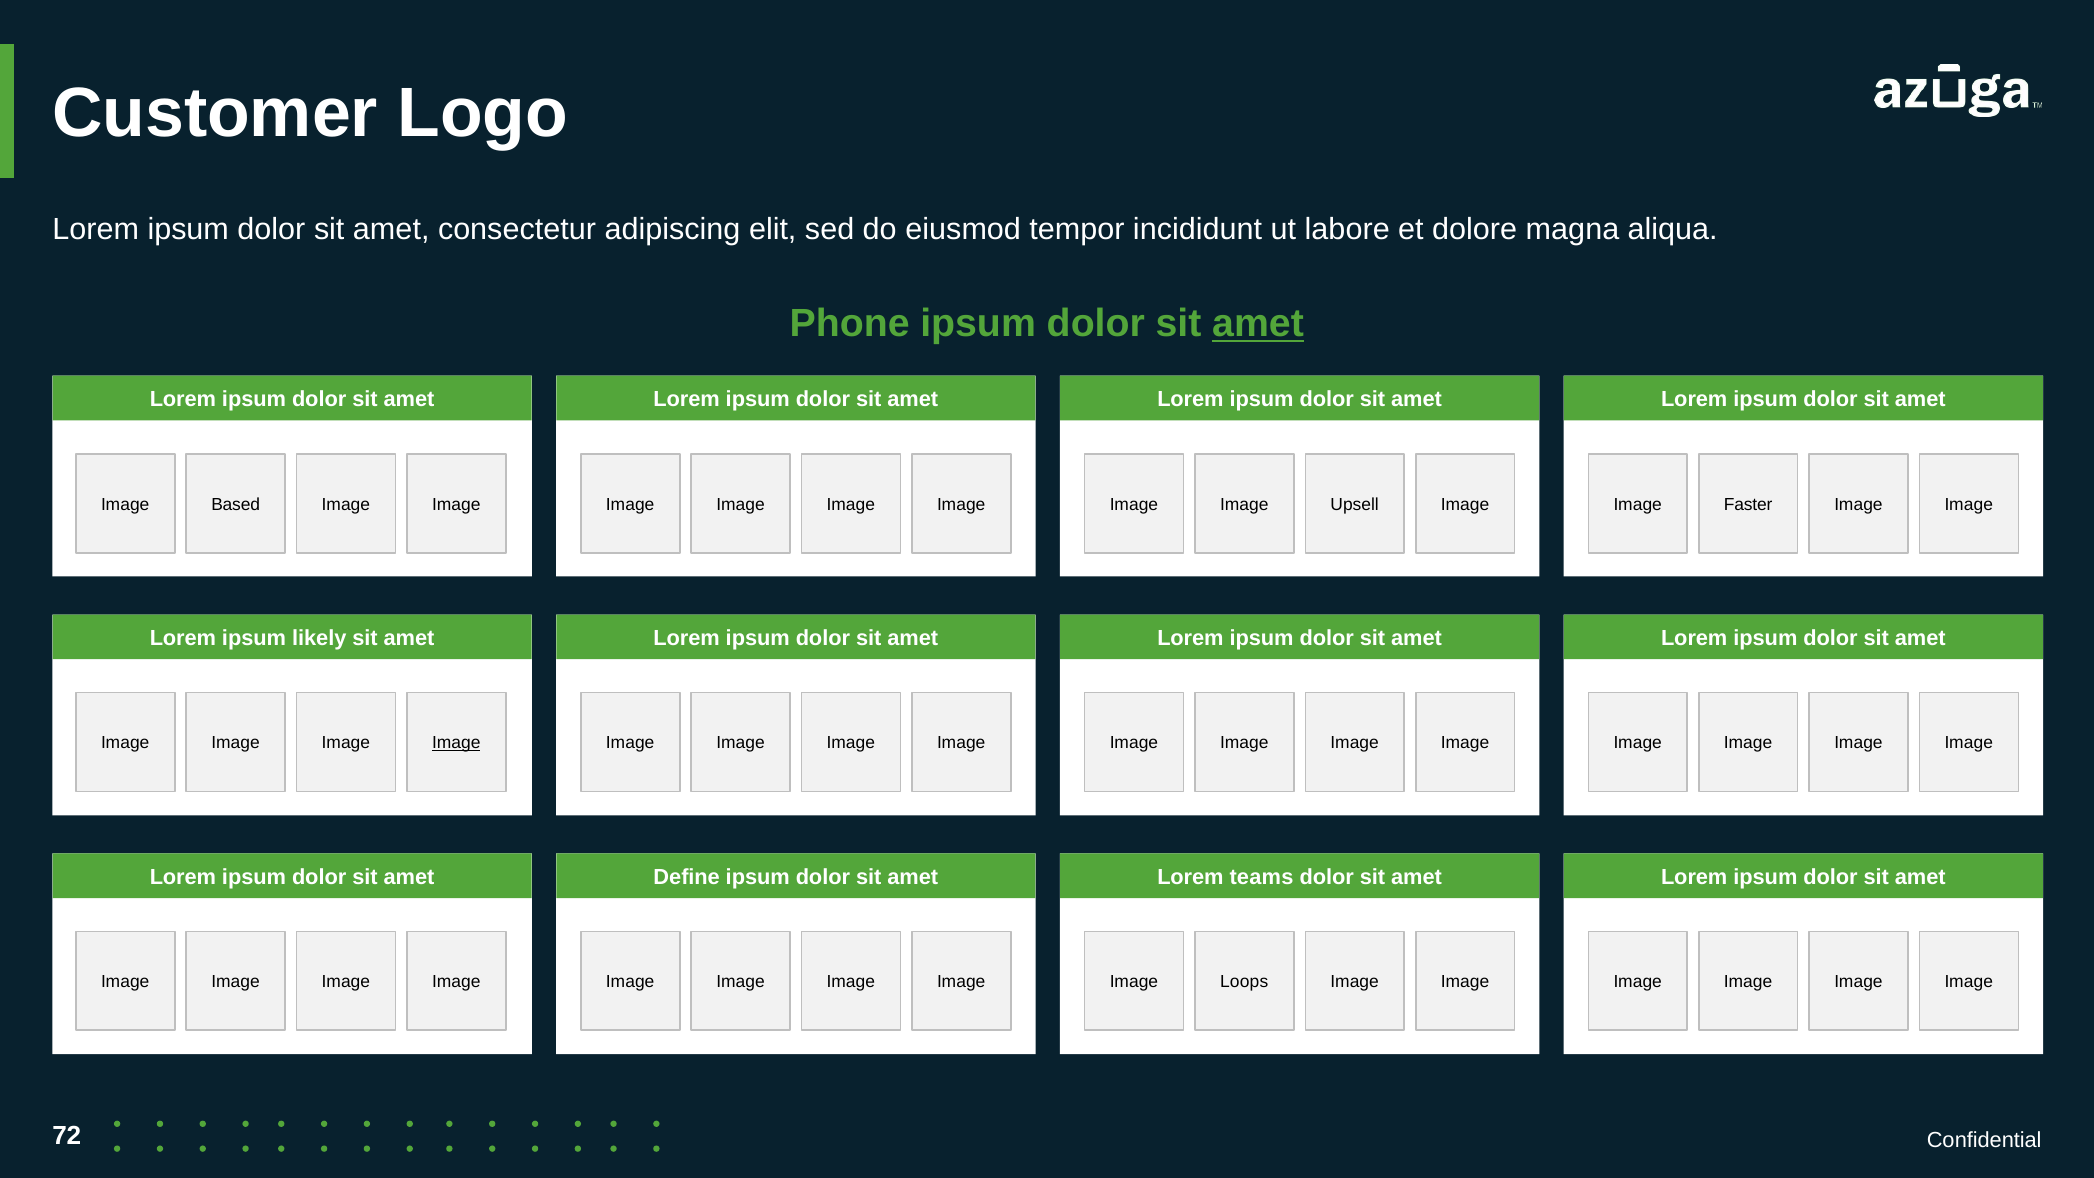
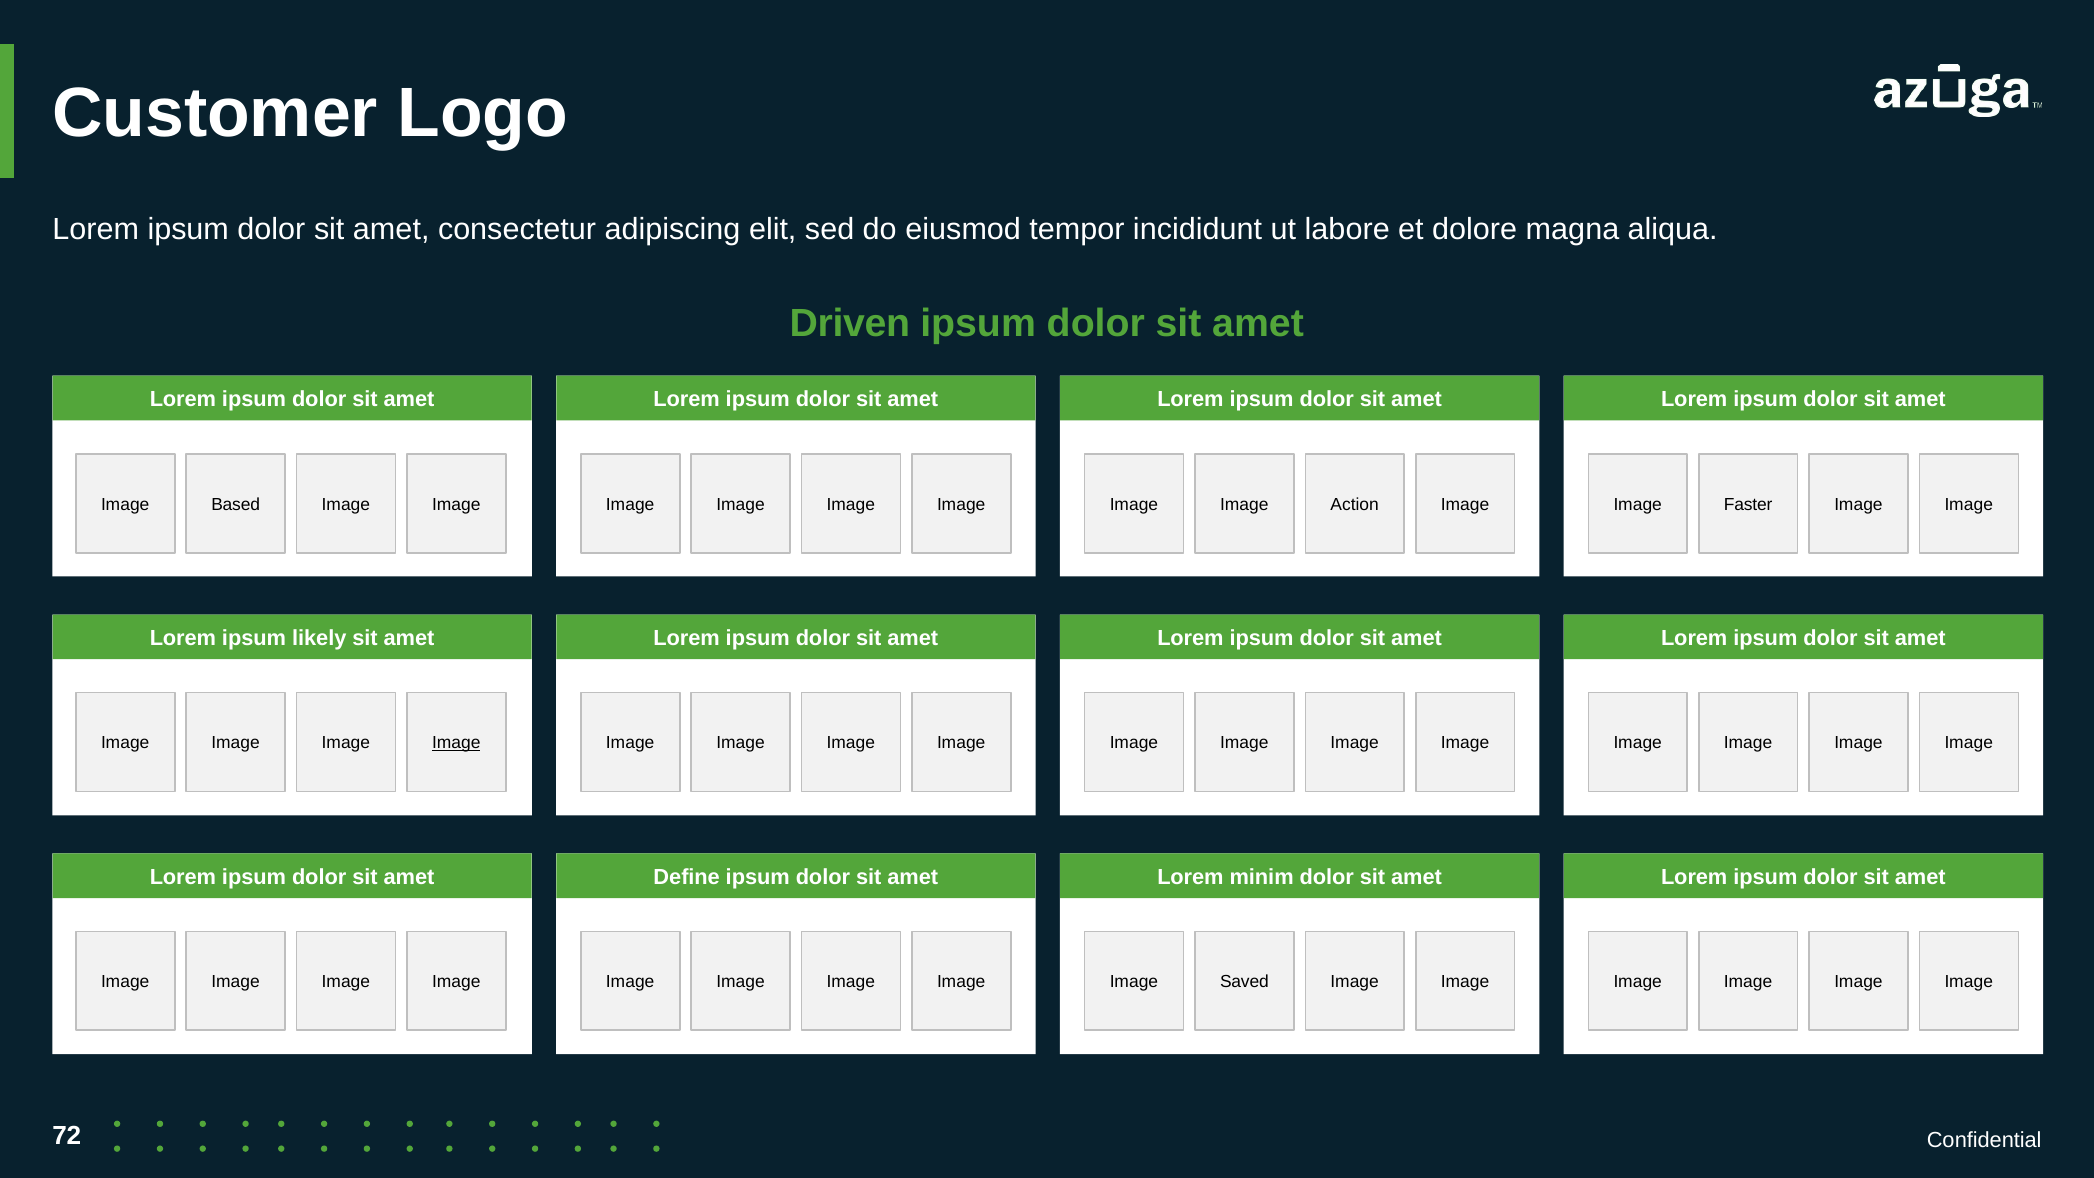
Phone: Phone -> Driven (850, 324)
amet underline: present -> none (1258, 324)
Upsell: Upsell -> Action (1355, 505)
teams: teams -> minim (1262, 877)
Loops: Loops -> Saved (1244, 982)
